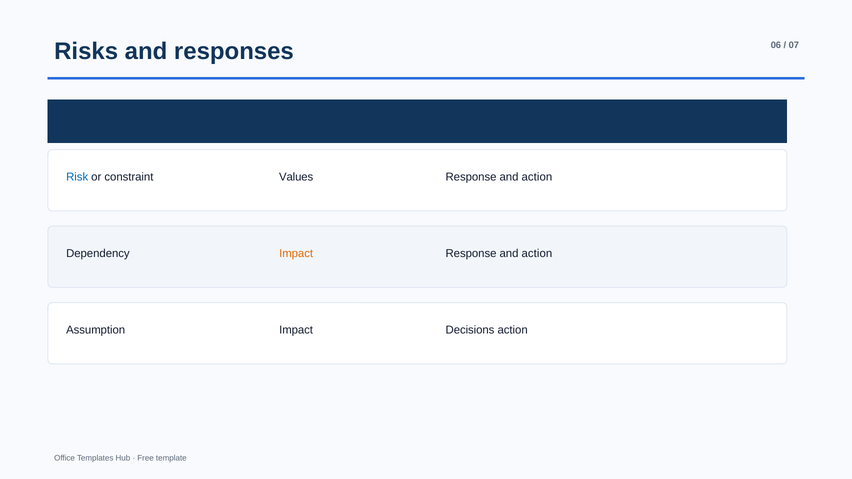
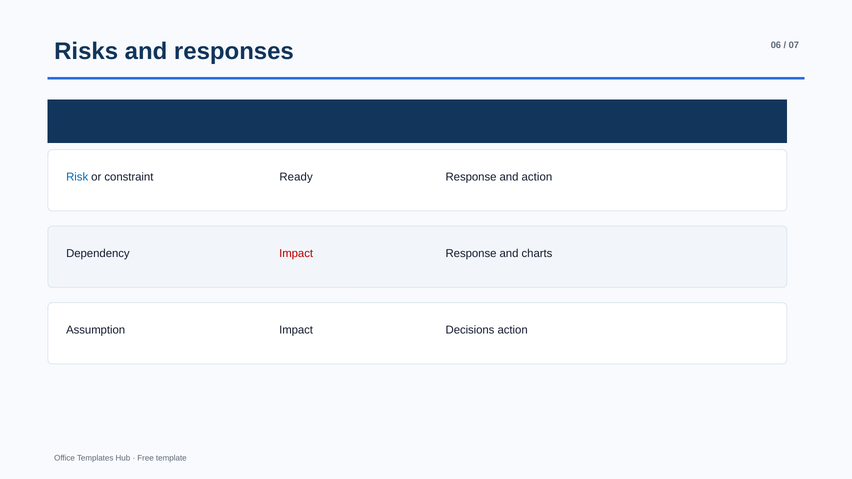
Values: Values -> Ready (296, 177)
Impact colour: orange -> red (296, 254)
action: action -> charts (537, 254)
